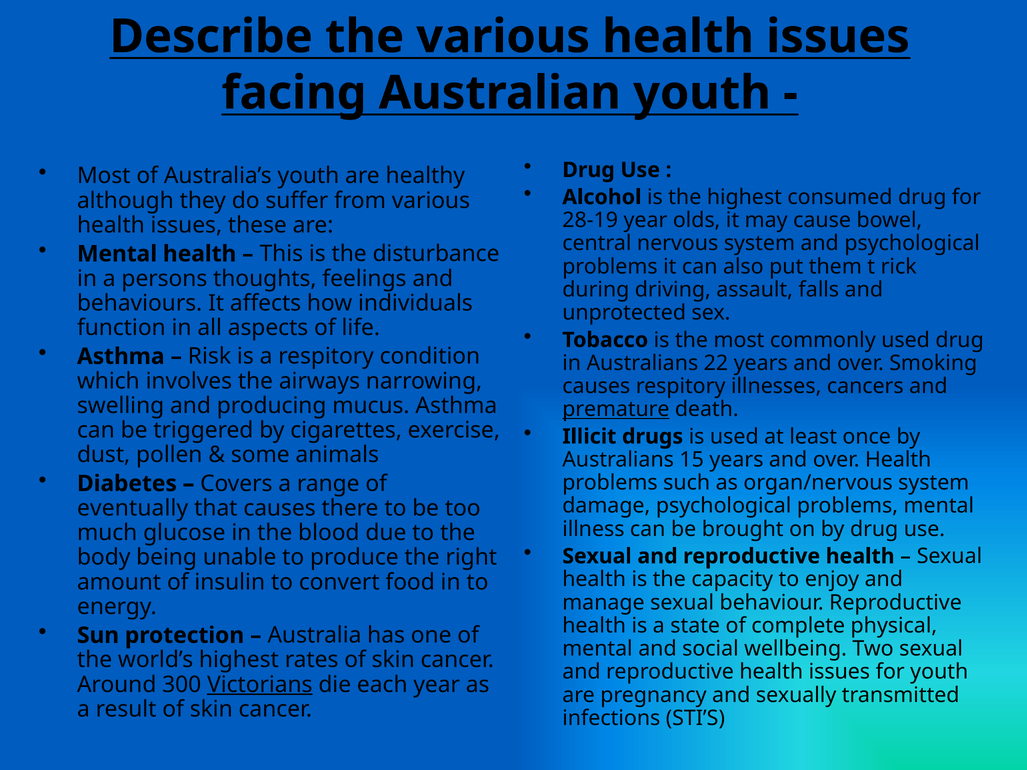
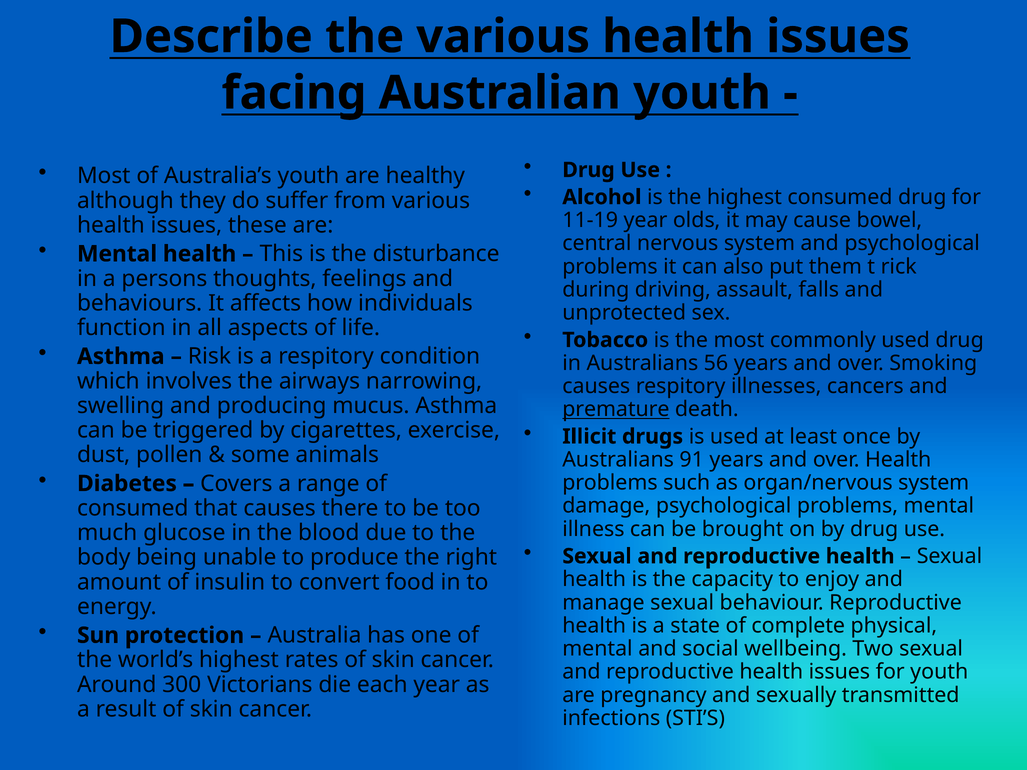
28-19: 28-19 -> 11-19 (590, 220)
22: 22 -> 56 (716, 363)
15: 15 -> 91 (692, 460)
eventually: eventually -> consumed (133, 508)
Victorians underline: present -> none (260, 685)
